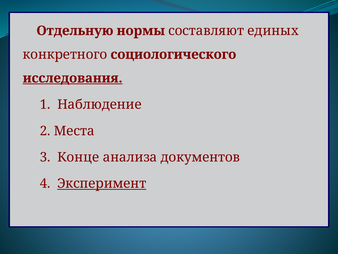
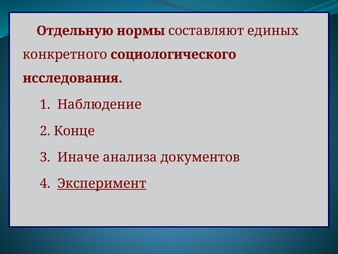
исследования underline: present -> none (73, 78)
Места: Места -> Конце (74, 131)
Конце: Конце -> Иначе (78, 157)
